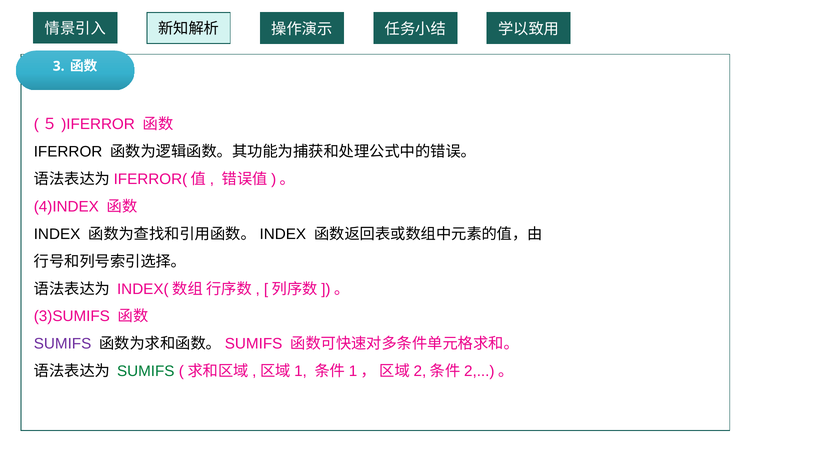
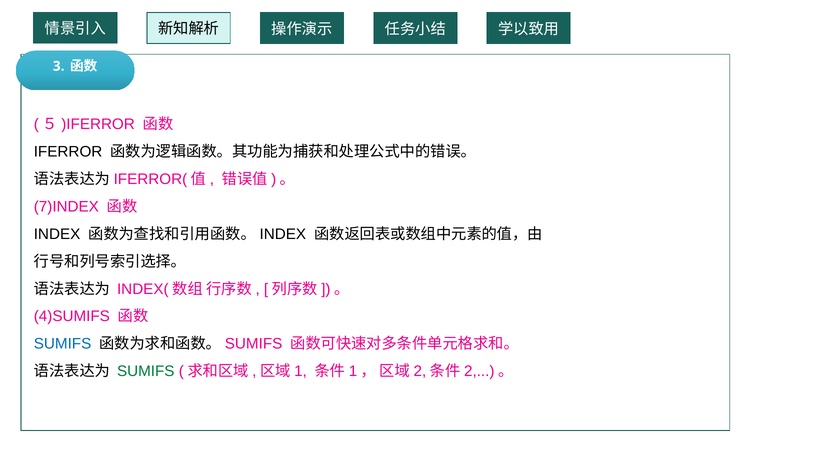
4)INDEX: 4)INDEX -> 7)INDEX (66, 207)
3)SUMIFS: 3)SUMIFS -> 4)SUMIFS (72, 317)
SUMIFS colour: purple -> blue (63, 344)
